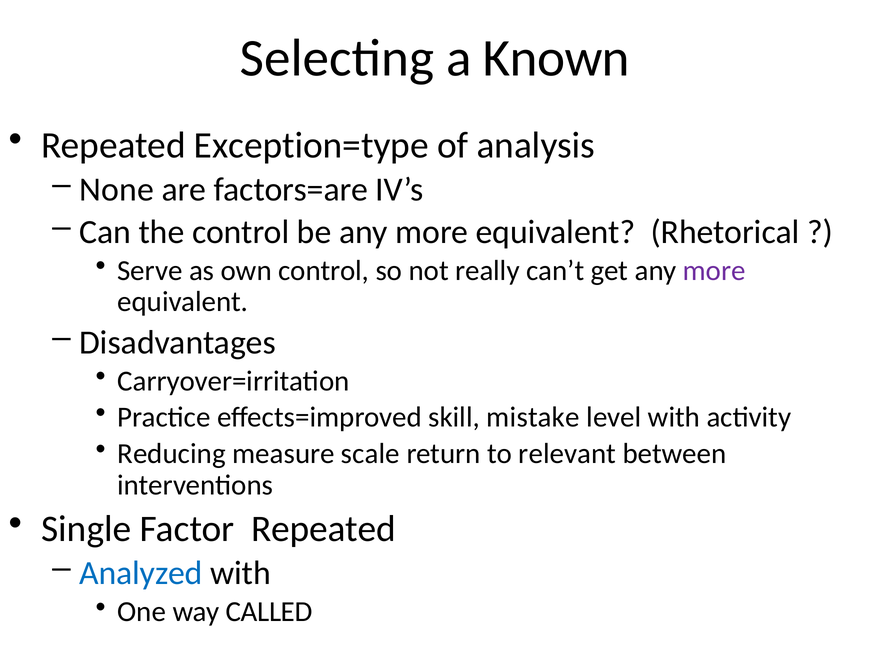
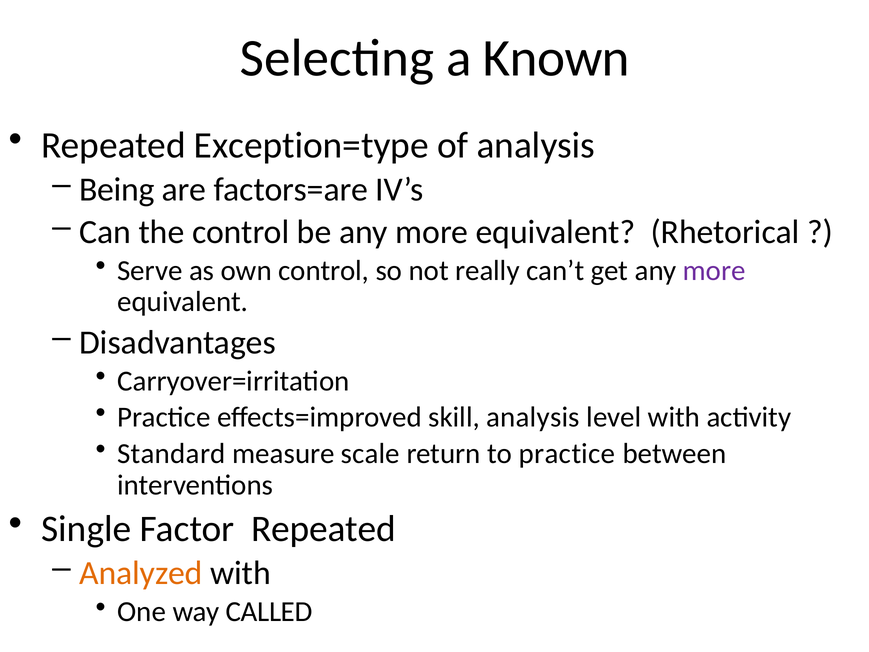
None: None -> Being (117, 189)
skill mistake: mistake -> analysis (533, 417)
Reducing: Reducing -> Standard (171, 454)
to relevant: relevant -> practice (567, 454)
Analyzed colour: blue -> orange (141, 573)
